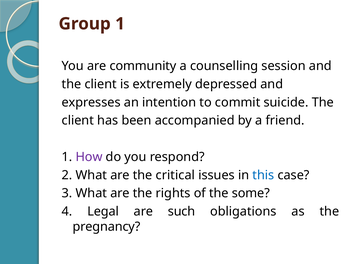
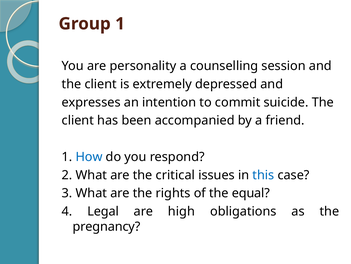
community: community -> personality (143, 66)
How colour: purple -> blue (89, 156)
some: some -> equal (251, 193)
such: such -> high (181, 211)
